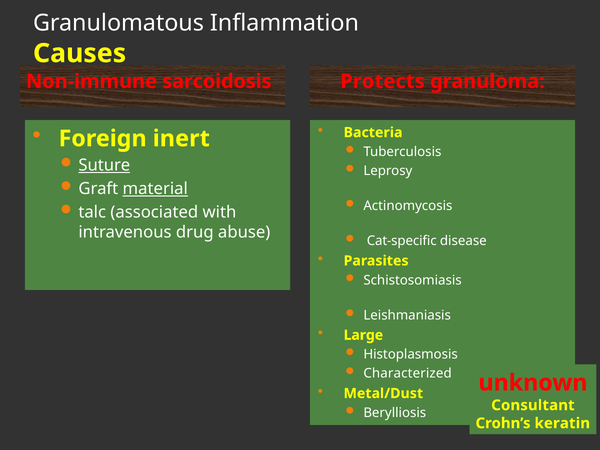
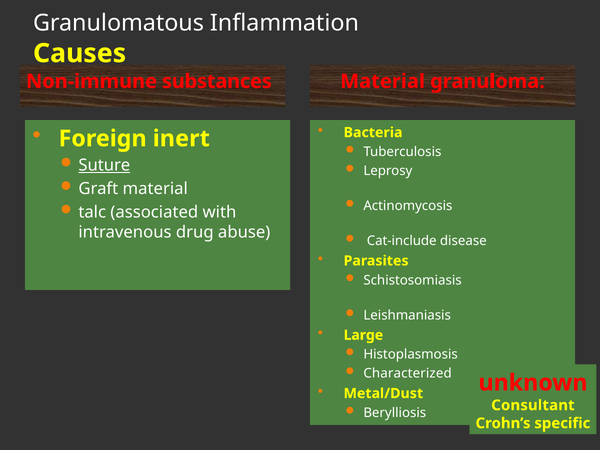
sarcoidosis: sarcoidosis -> substances (217, 81)
Protects: Protects -> Material (383, 81)
material underline: present -> none (155, 189)
Cat-specific: Cat-specific -> Cat-include (402, 241)
keratin: keratin -> specific (562, 423)
